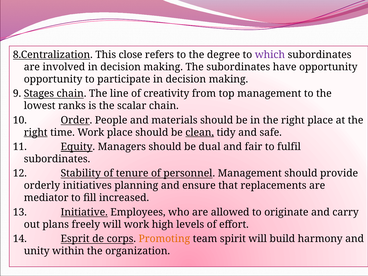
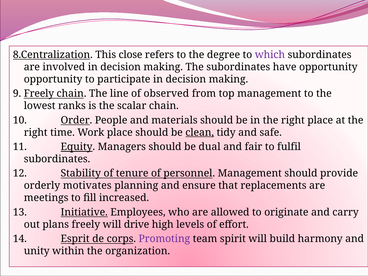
9 Stages: Stages -> Freely (39, 94)
creativity: creativity -> observed (166, 94)
right underline: present -> none (36, 132)
initiatives: initiatives -> motivates (87, 186)
mediator: mediator -> meetings (46, 198)
will work: work -> drive (137, 224)
Promoting colour: orange -> purple (164, 239)
